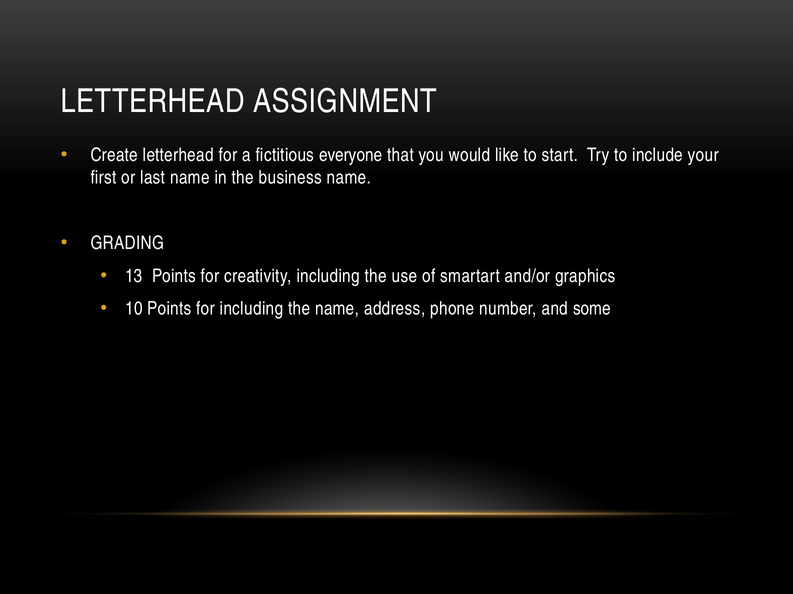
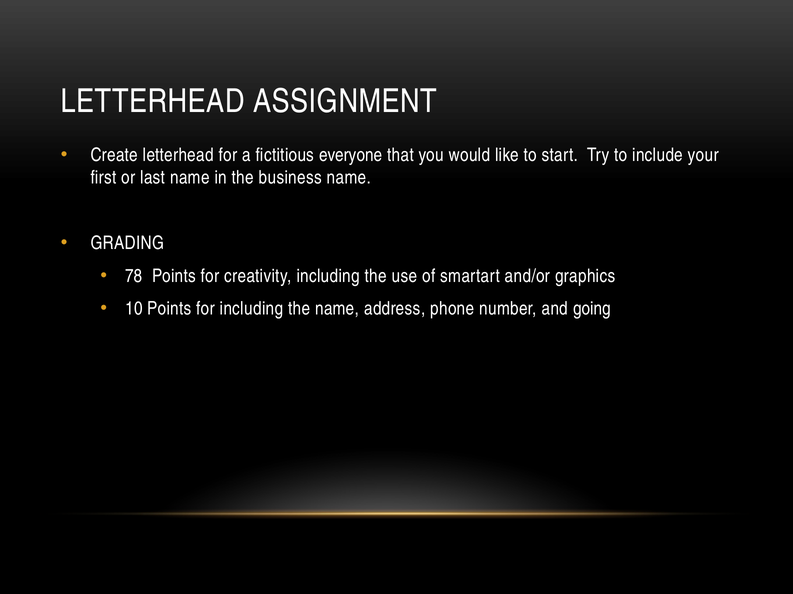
13: 13 -> 78 (134, 276)
some: some -> going (592, 309)
